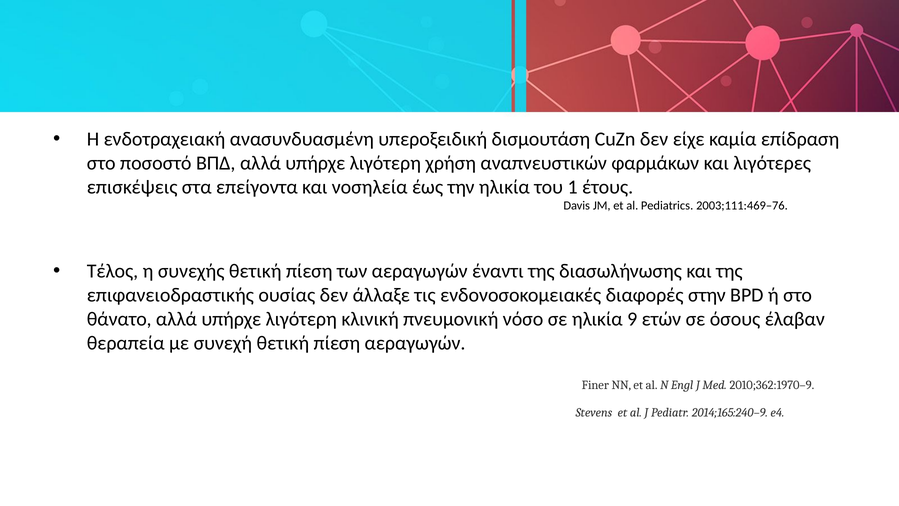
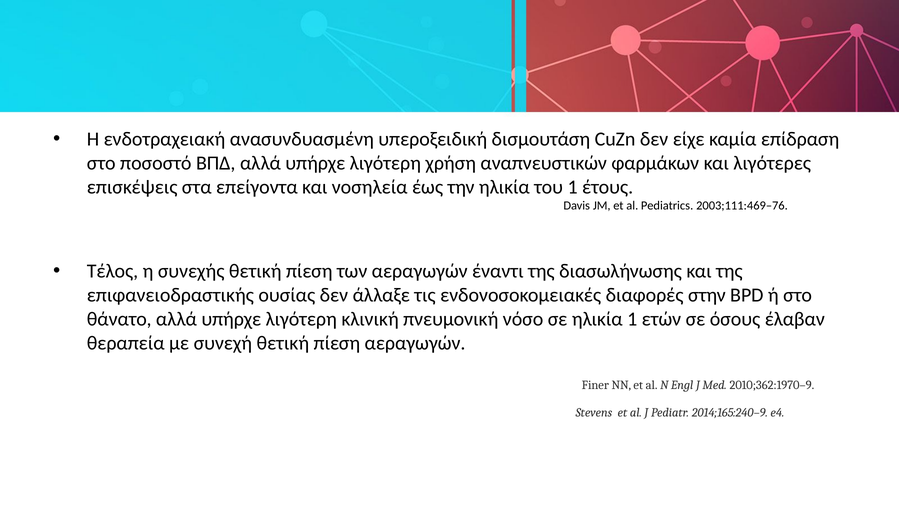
ηλικία 9: 9 -> 1 (632, 319)
